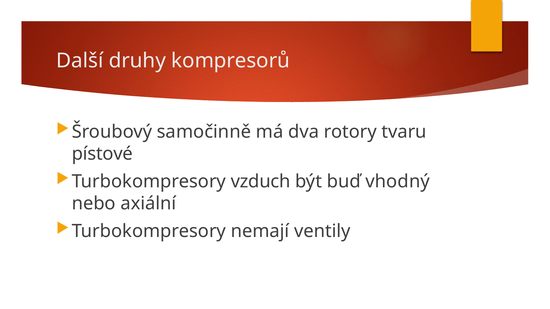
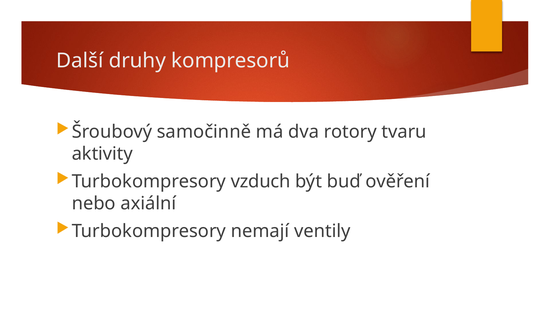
pístové: pístové -> aktivity (102, 154)
vhodný: vhodný -> ověření (398, 182)
